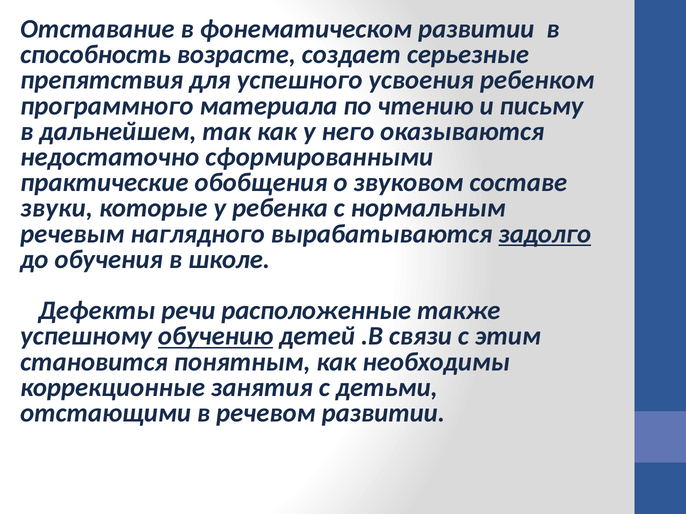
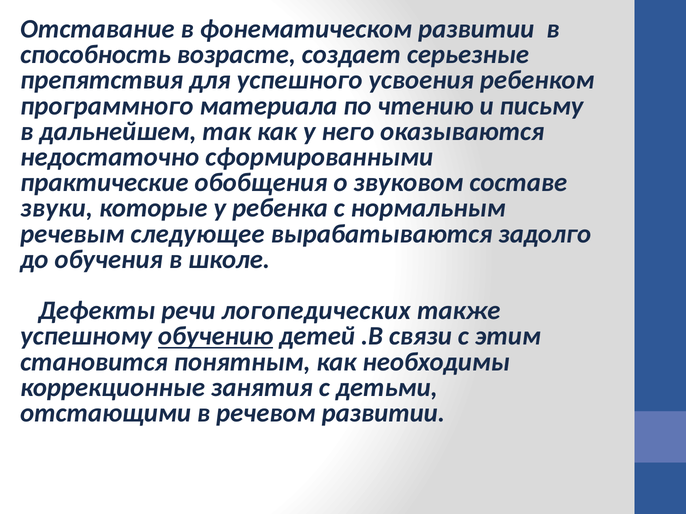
наглядного: наглядного -> следующее (198, 234)
задолго underline: present -> none (545, 234)
расположенные: расположенные -> логопедических (316, 311)
